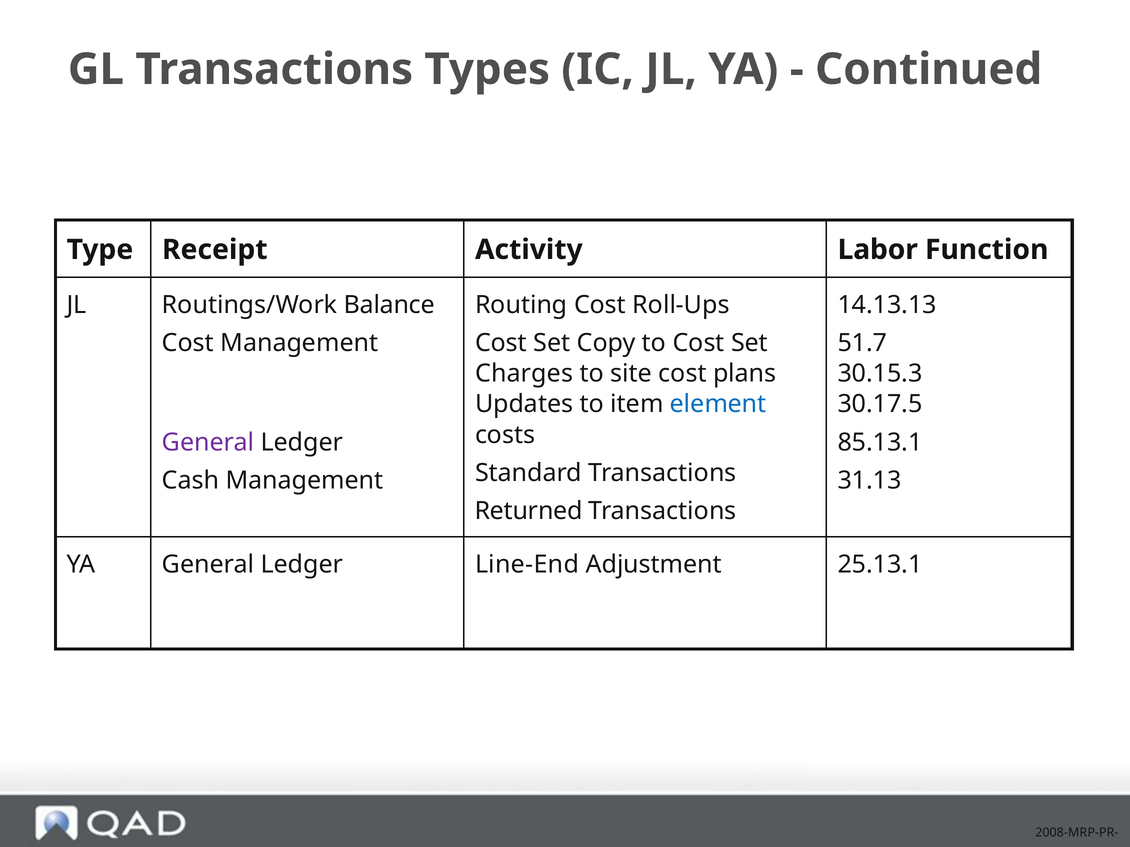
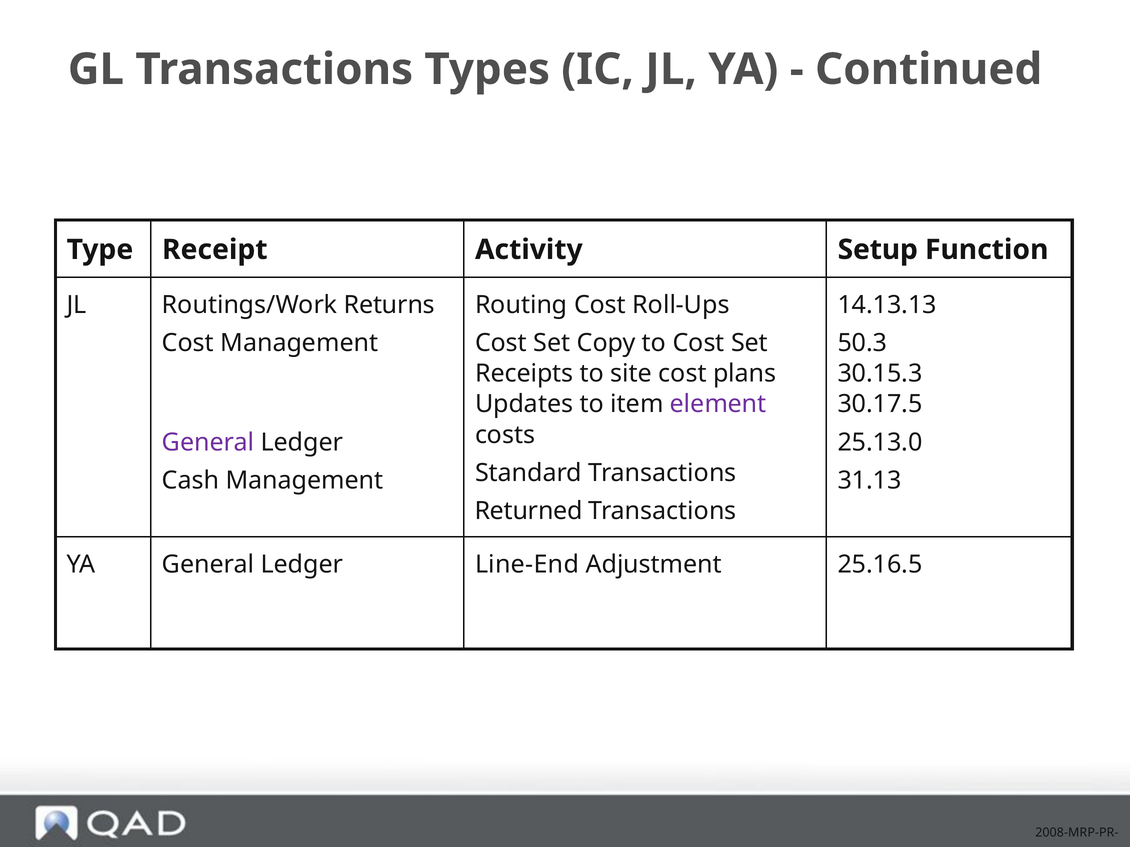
Labor: Labor -> Setup (878, 250)
Balance: Balance -> Returns (389, 305)
51.7: 51.7 -> 50.3 (862, 343)
Charges: Charges -> Receipts (524, 374)
element colour: blue -> purple (718, 404)
85.13.1: 85.13.1 -> 25.13.0 (880, 443)
25.13.1: 25.13.1 -> 25.16.5 (880, 565)
